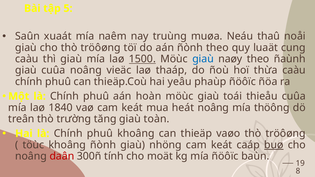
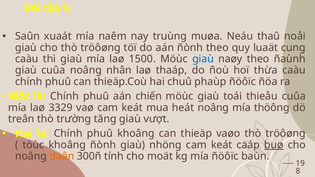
1500 underline: present -> none (142, 59)
vieäc: vieäc -> nhân (119, 70)
yeâu: yeâu -> chuû (180, 82)
hoàn: hoàn -> chiến (149, 96)
1840: 1840 -> 3329 (61, 108)
toàn: toàn -> vượt (157, 119)
daân colour: red -> orange (62, 156)
